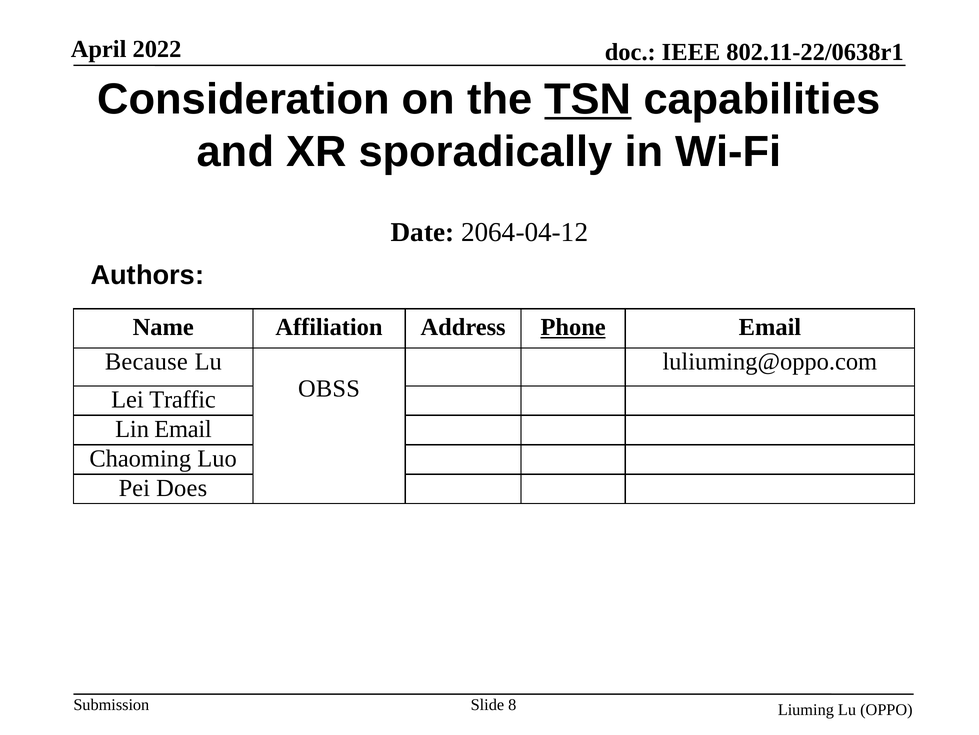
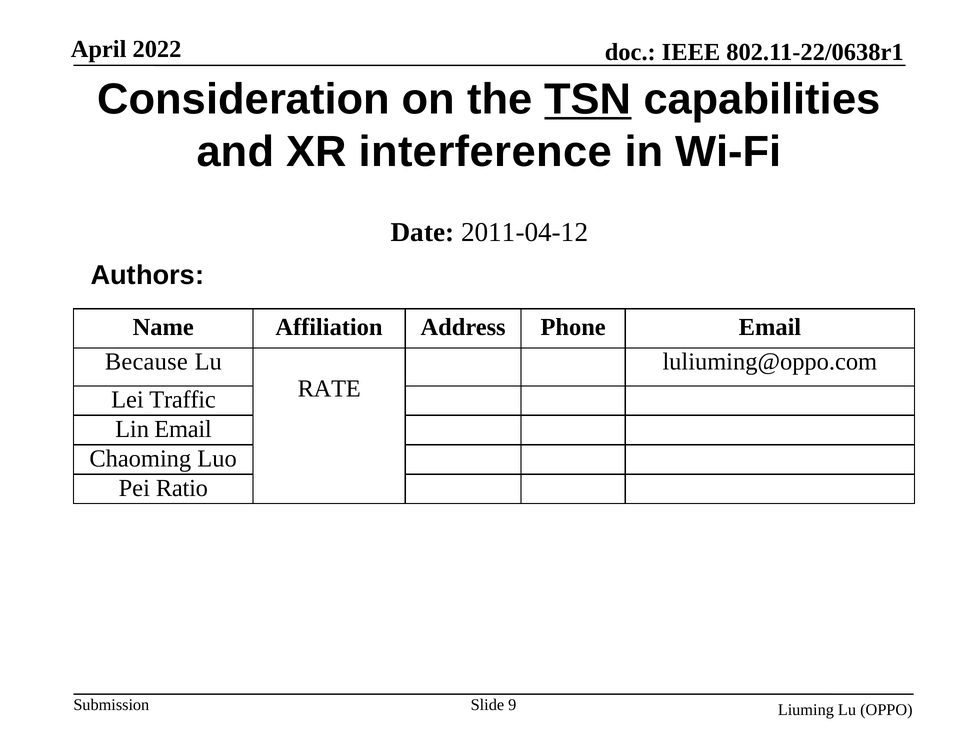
sporadically: sporadically -> interference (485, 151)
2064-04-12: 2064-04-12 -> 2011-04-12 (525, 232)
Phone underline: present -> none (573, 327)
OBSS: OBSS -> RATE (329, 388)
Does: Does -> Ratio (182, 487)
8: 8 -> 9 (512, 704)
